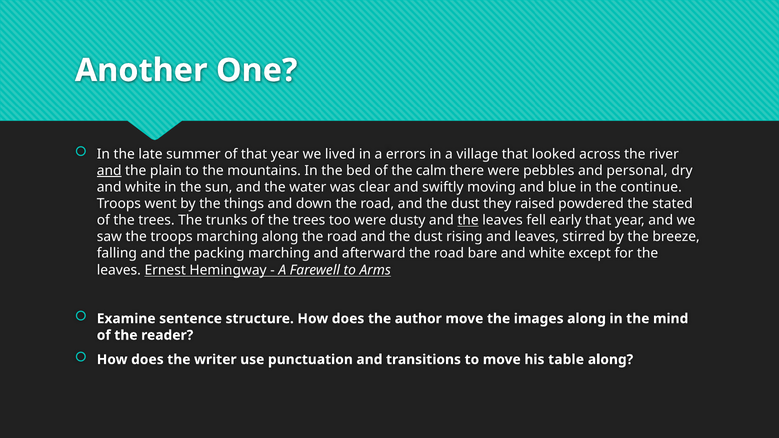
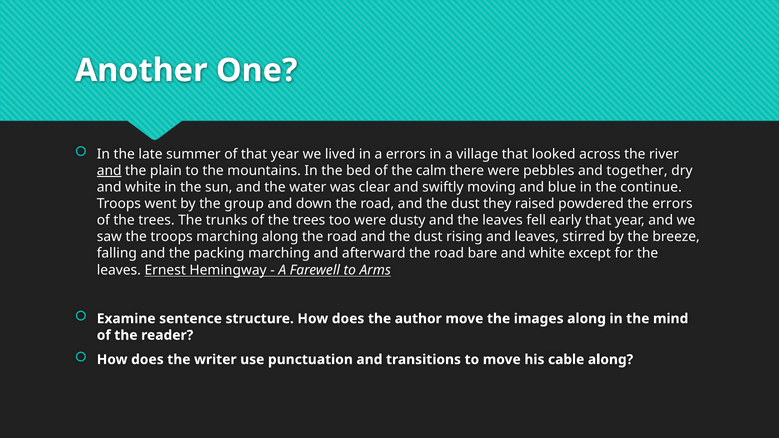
personal: personal -> together (637, 171)
things: things -> group (244, 204)
the stated: stated -> errors (672, 204)
the underline: present -> none (468, 220)
table: table -> cable (566, 360)
